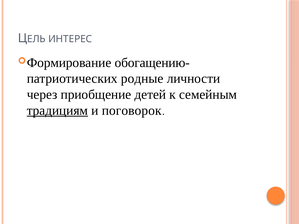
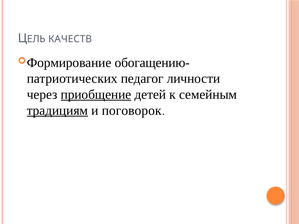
ИНТЕРЕС: ИНТЕРЕС -> КАЧЕСТВ (70, 39)
родные: родные -> педагог (142, 79)
приобщение underline: none -> present (96, 95)
